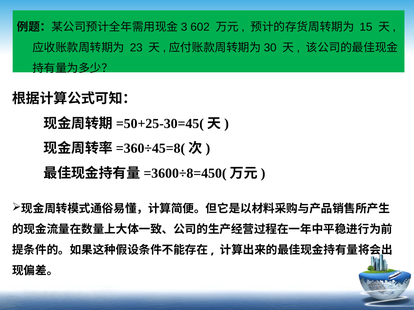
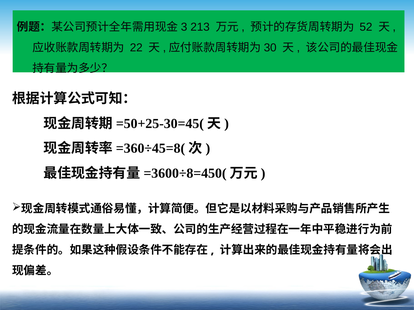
602: 602 -> 213 (200, 27)
15: 15 -> 52 (366, 27)
23: 23 -> 22 (136, 48)
